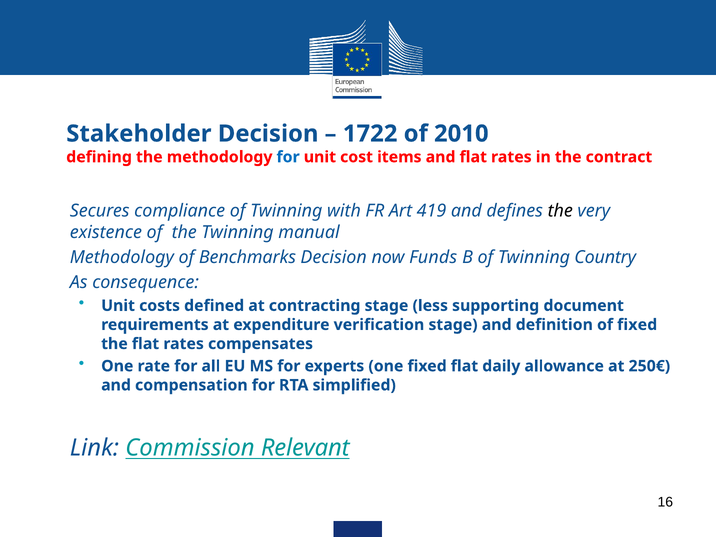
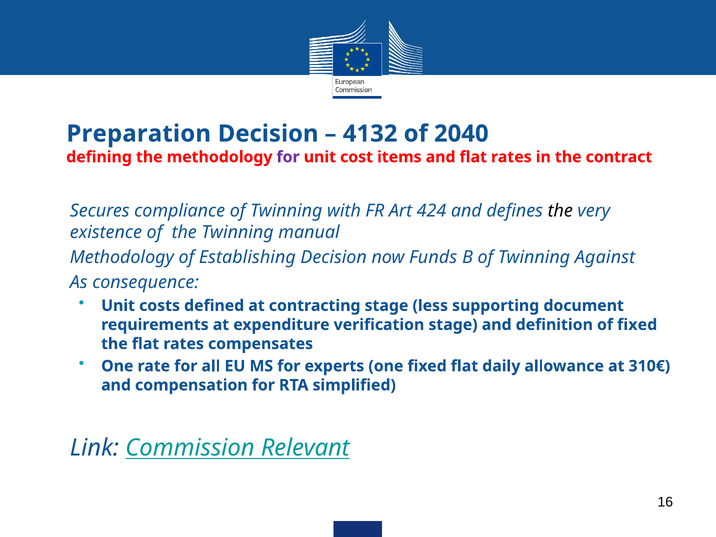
Stakeholder: Stakeholder -> Preparation (139, 134)
1722: 1722 -> 4132 (370, 134)
2010: 2010 -> 2040 (461, 134)
for colour: blue -> purple (288, 157)
419: 419 -> 424 (432, 211)
Benchmarks: Benchmarks -> Establishing (247, 257)
Country: Country -> Against (605, 257)
250€: 250€ -> 310€ (649, 366)
